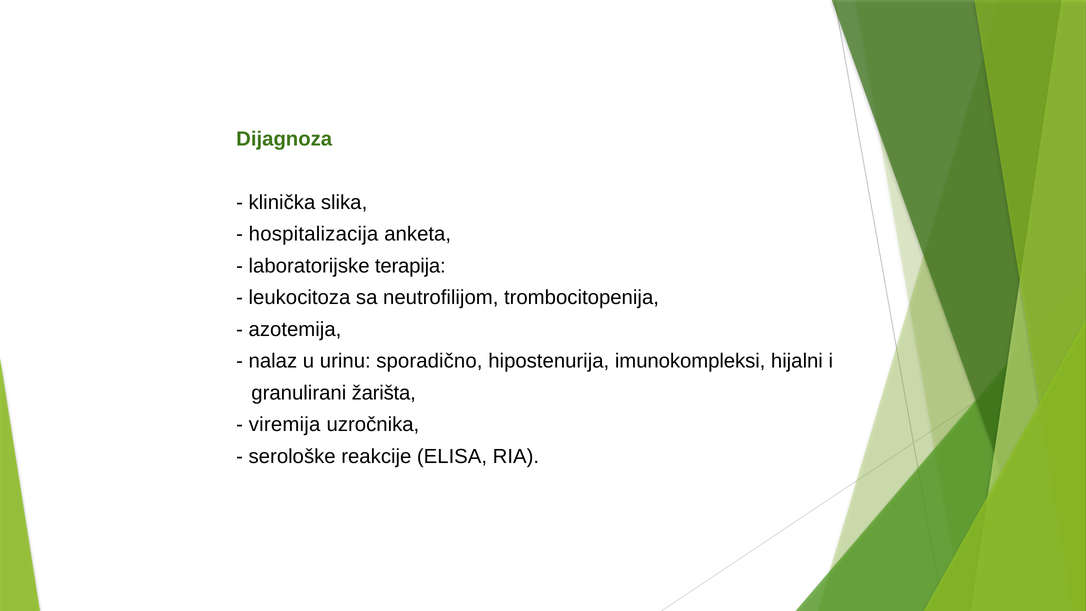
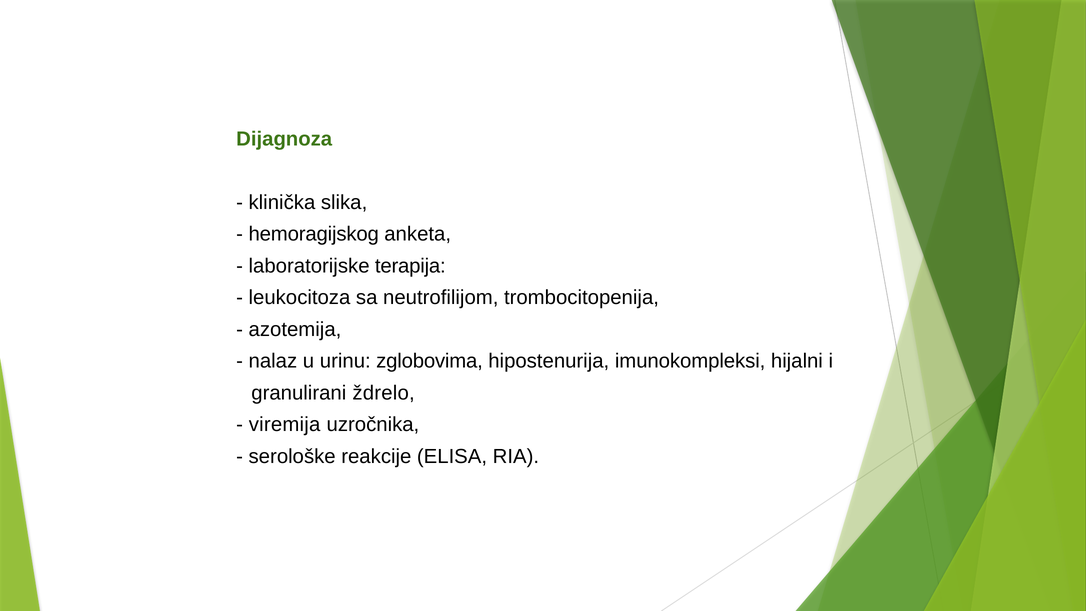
hospitalizacija: hospitalizacija -> hemoragijskog (314, 234)
sporadično: sporadično -> zglobovima (430, 361)
žarišta: žarišta -> ždrelo (384, 393)
